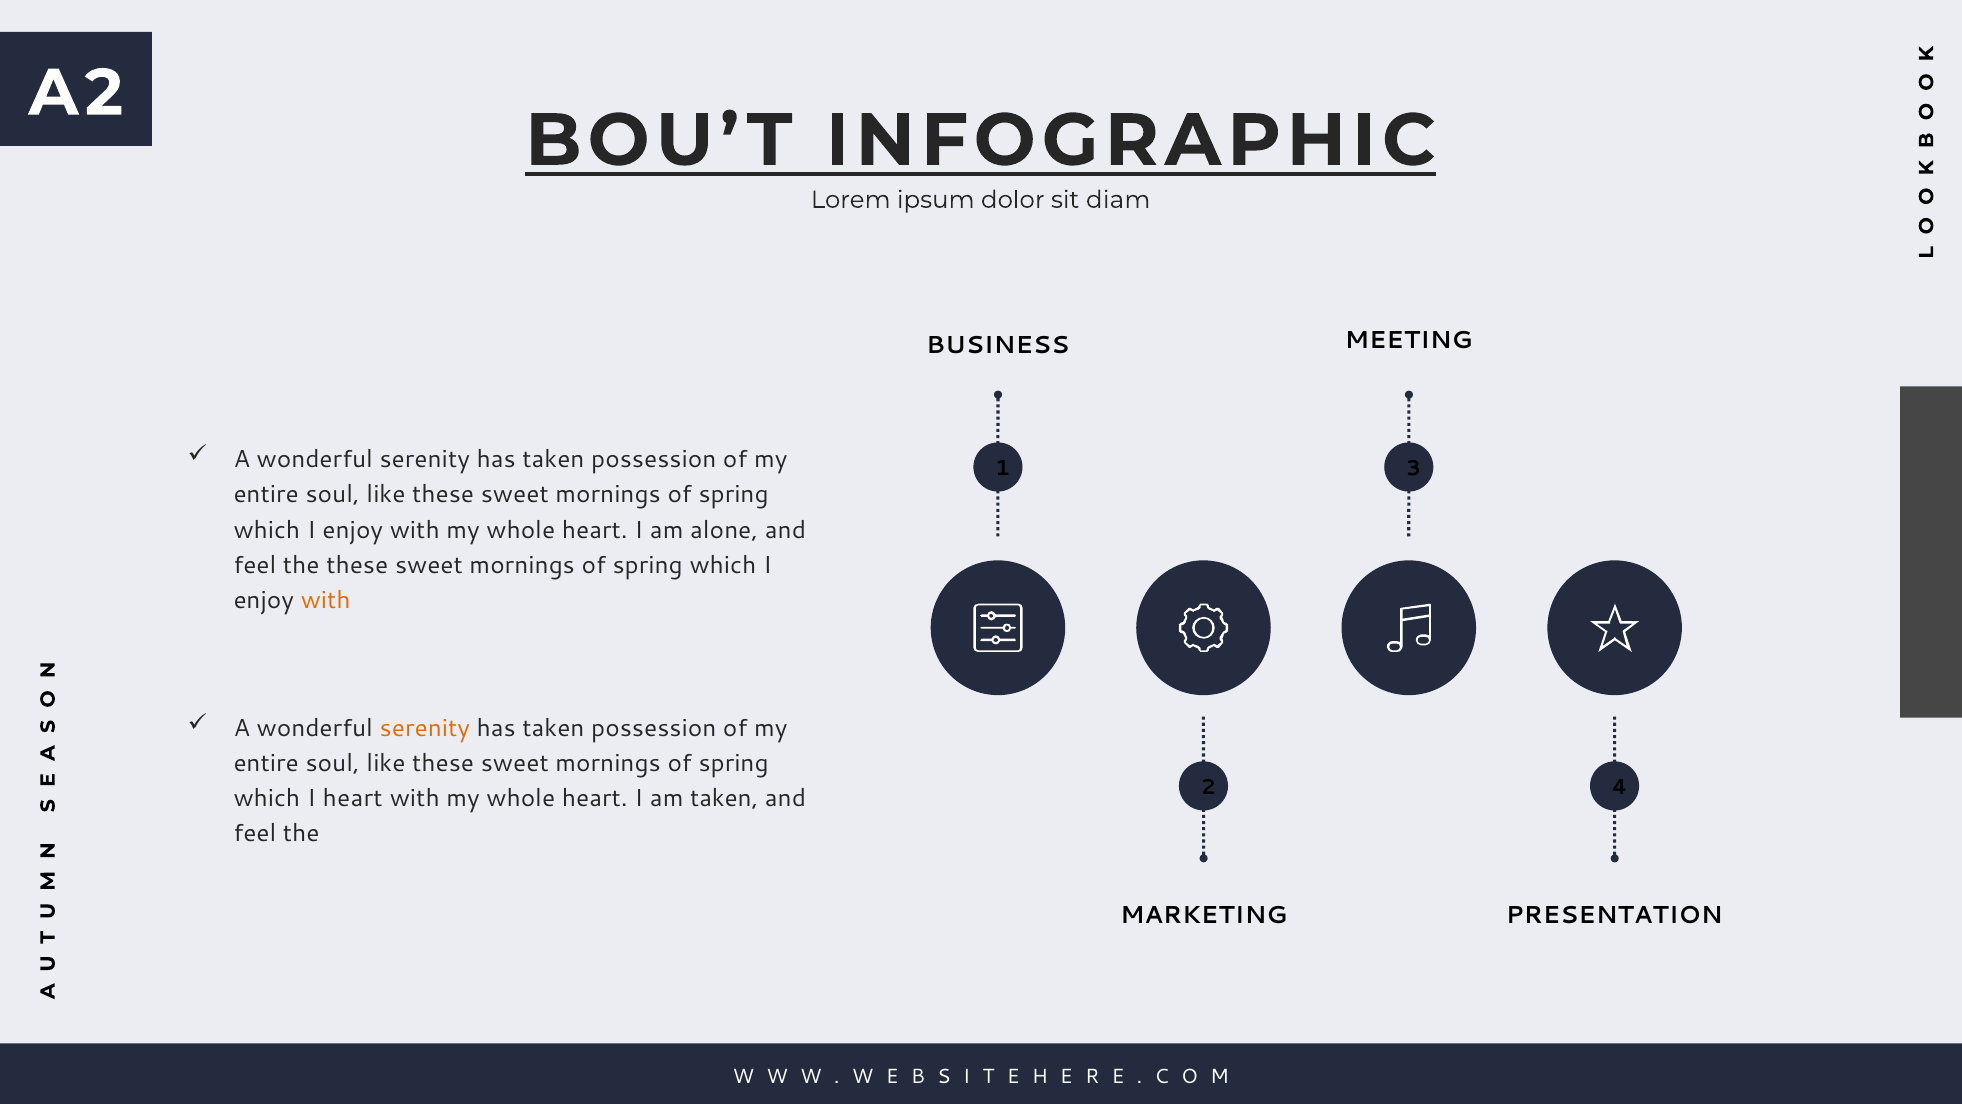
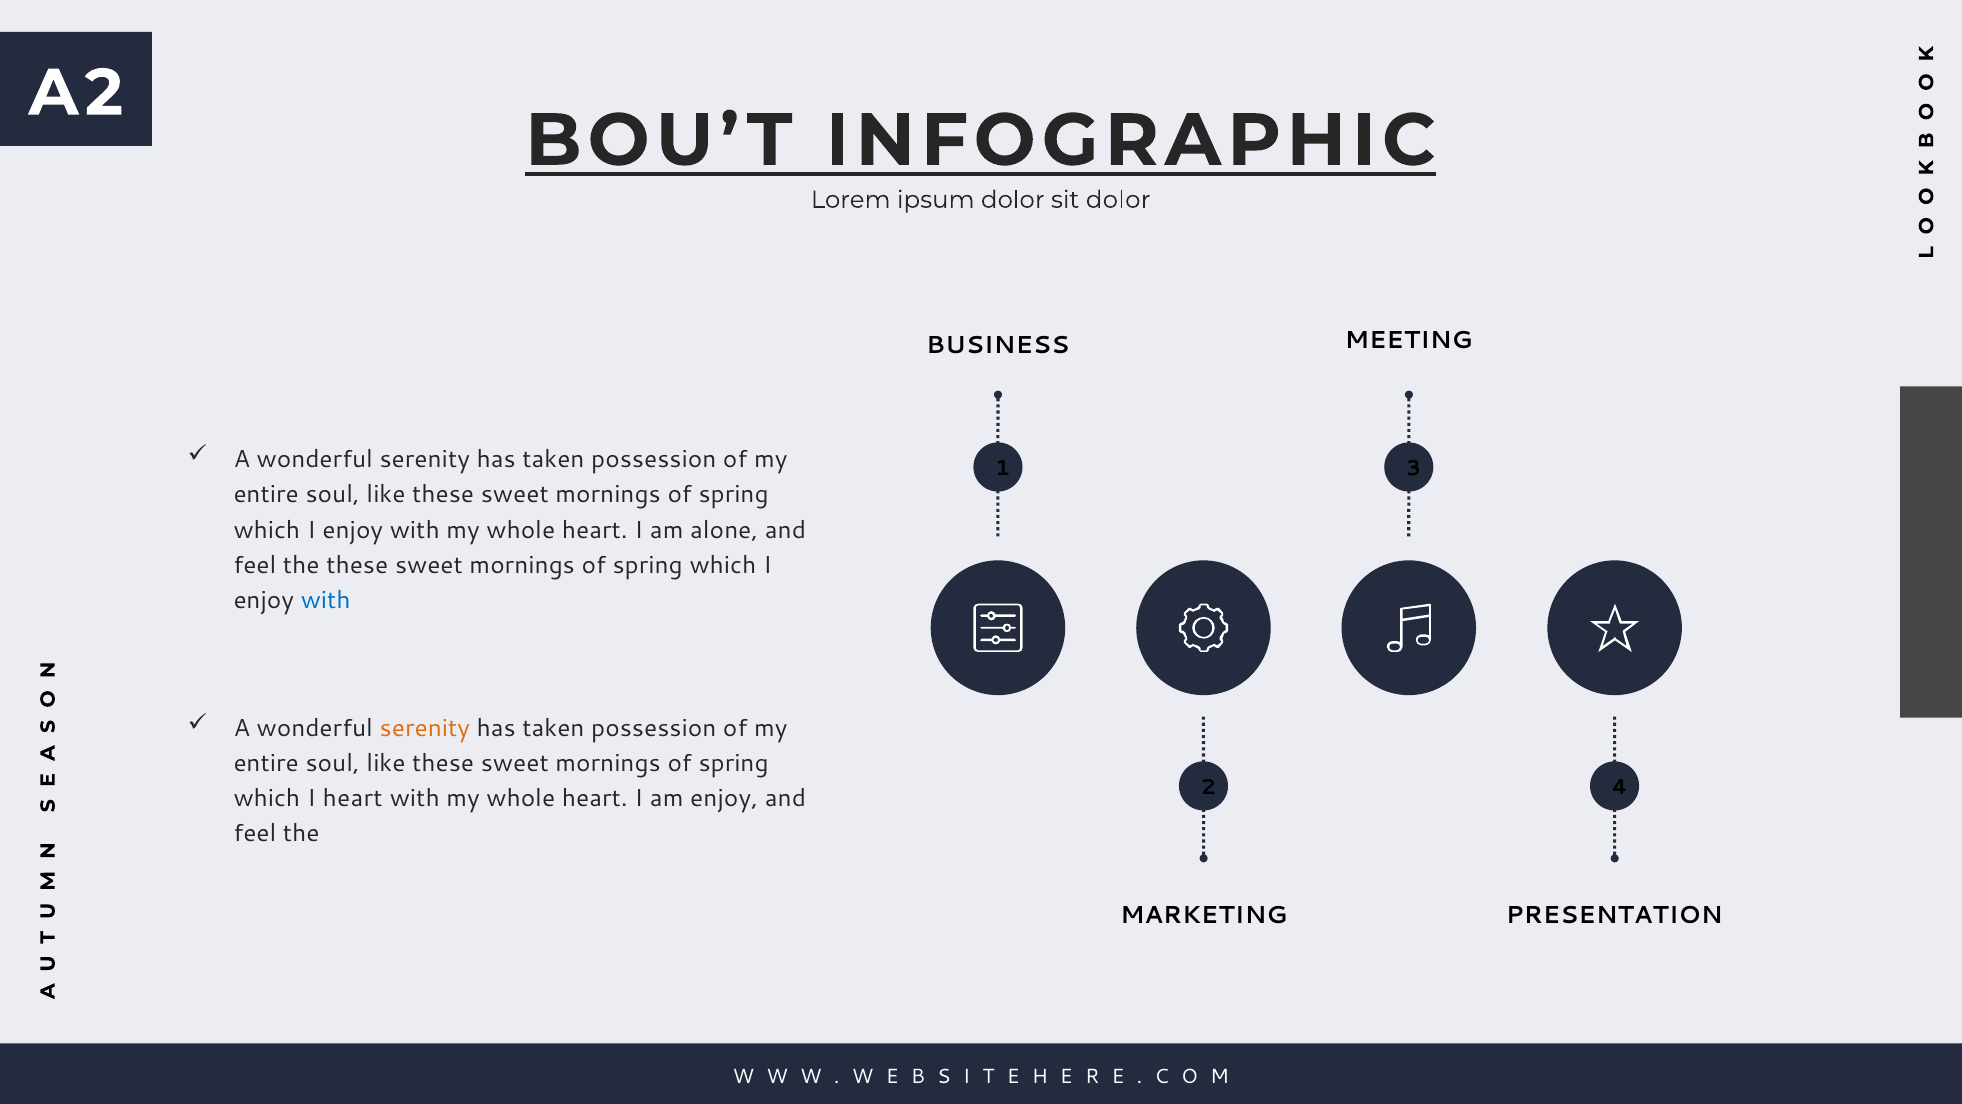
sit diam: diam -> dolor (1118, 200)
with colour: orange -> blue (326, 600)
am taken: taken -> enjoy (724, 798)
